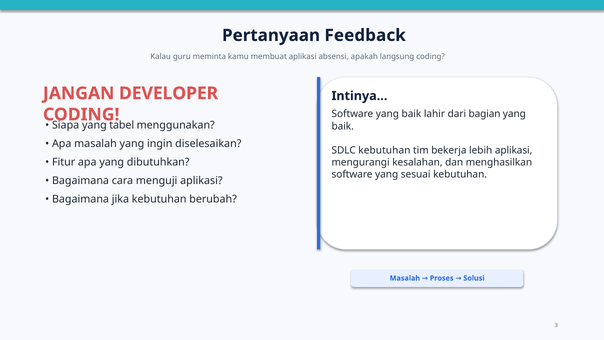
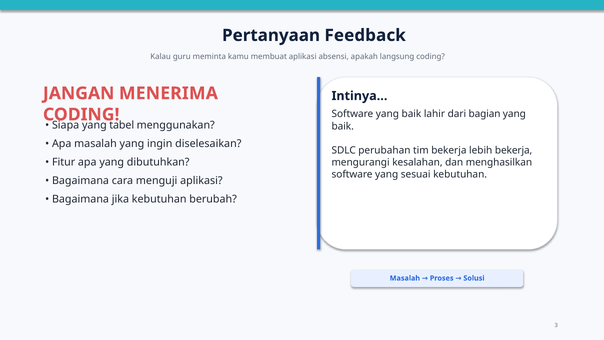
DEVELOPER: DEVELOPER -> MENERIMA (168, 93)
SDLC kebutuhan: kebutuhan -> perubahan (384, 150)
lebih aplikasi: aplikasi -> bekerja (514, 150)
